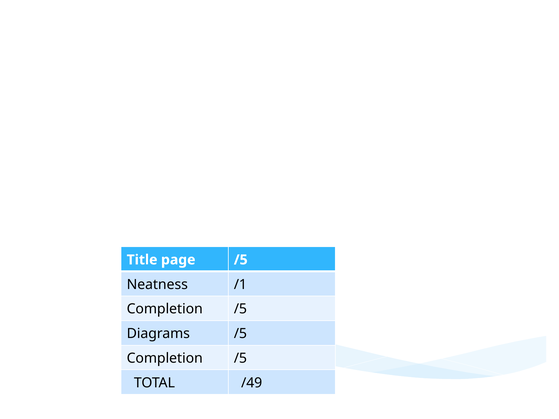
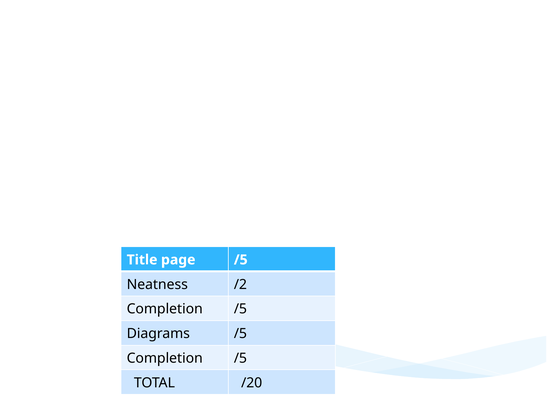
/1: /1 -> /2 (240, 285)
/49: /49 -> /20 (252, 383)
